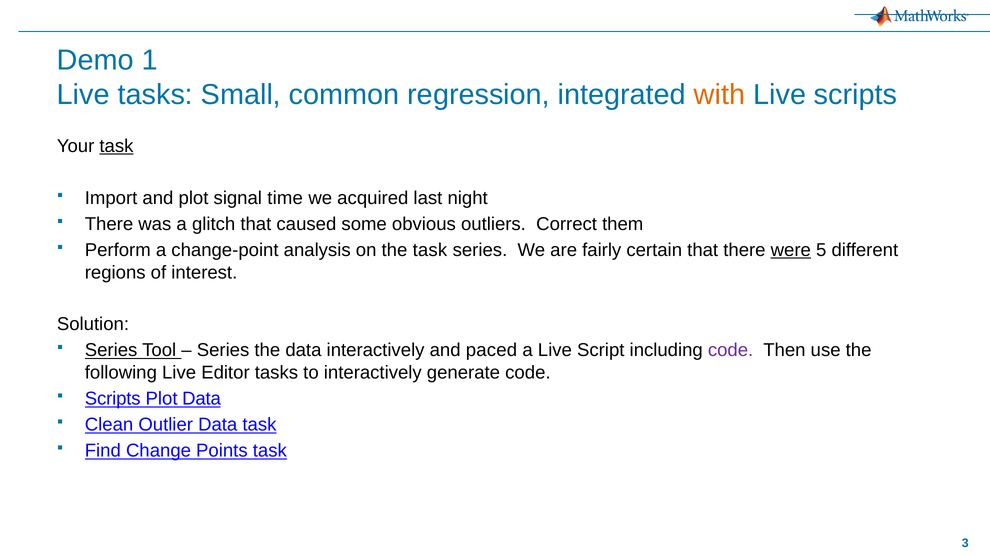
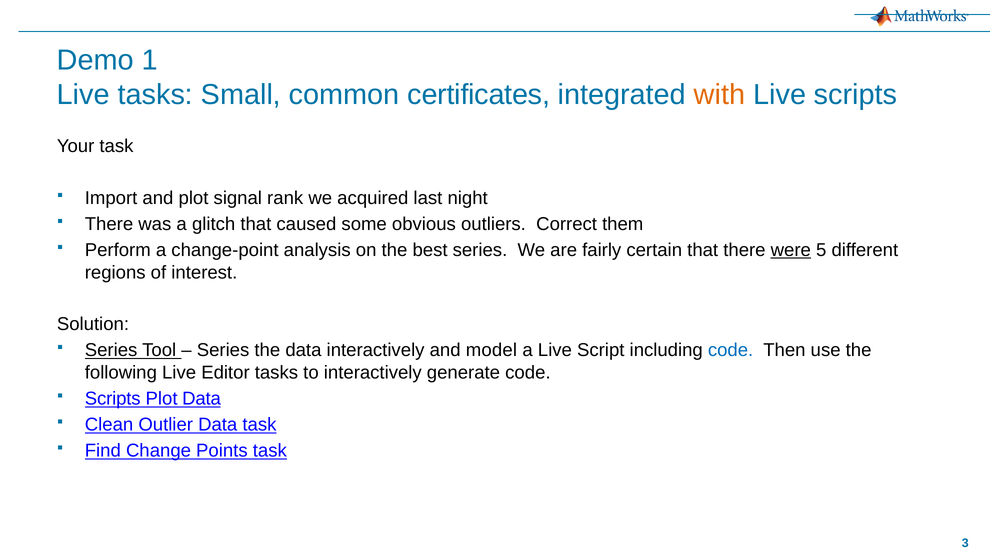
regression: regression -> certificates (479, 95)
task underline: present -> none (116, 146)
time: time -> rank (285, 198)
the task: task -> best (430, 250)
paced: paced -> model (491, 350)
code colour: purple -> blue (731, 350)
